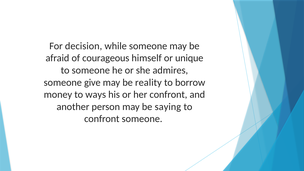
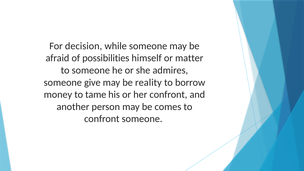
courageous: courageous -> possibilities (106, 58)
unique: unique -> matter (189, 58)
ways: ways -> tame (96, 95)
saying: saying -> comes (168, 107)
